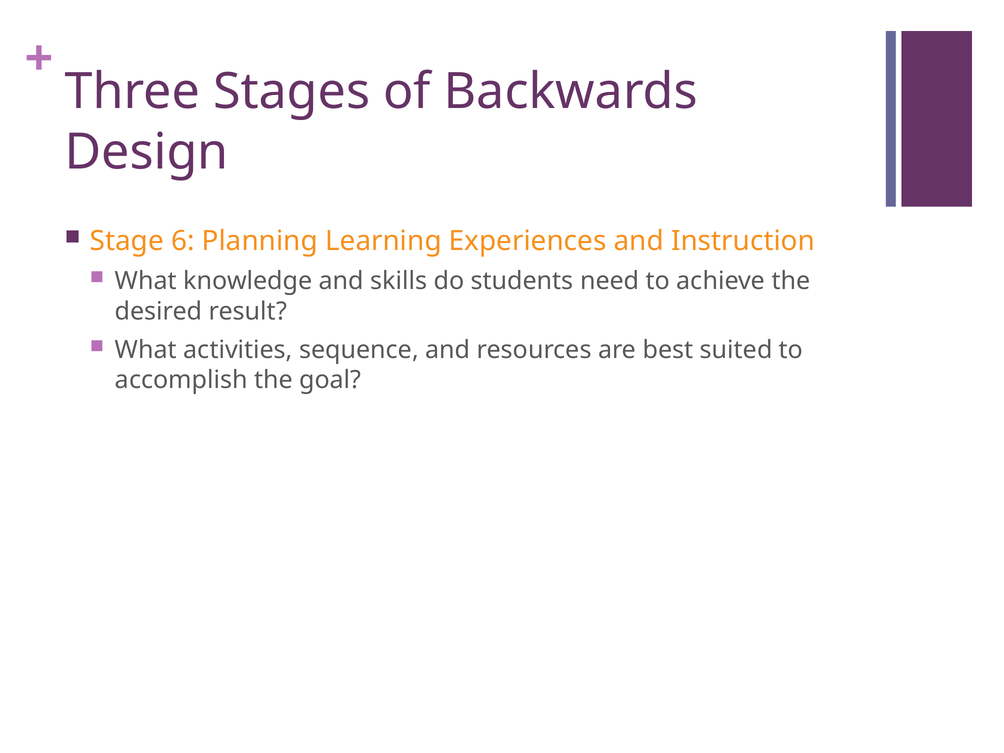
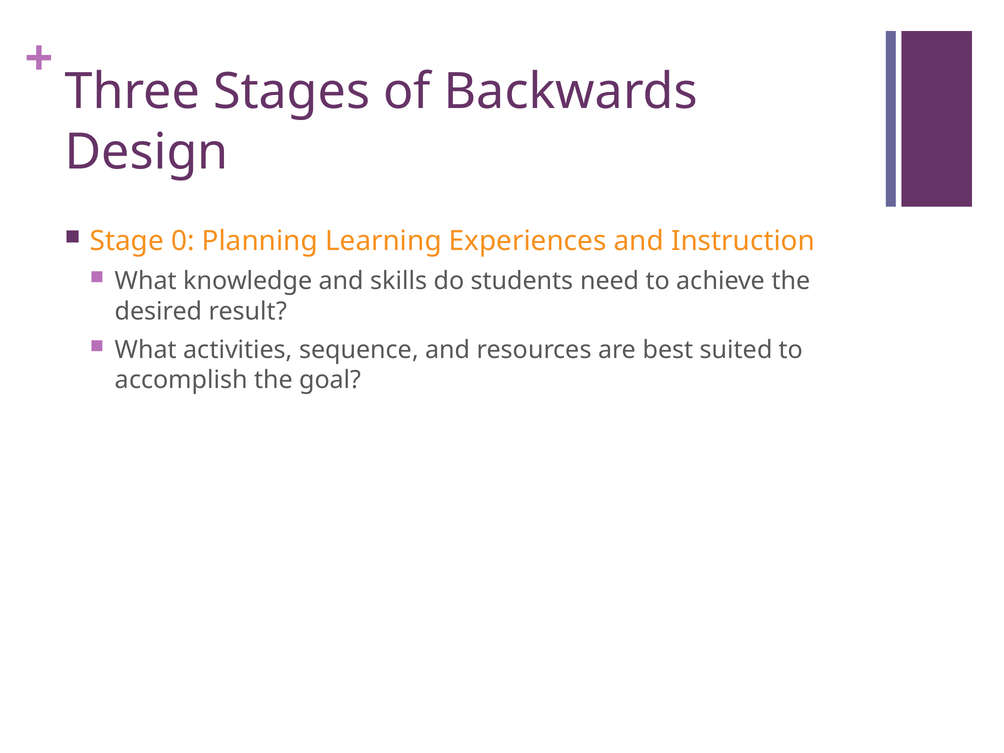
6: 6 -> 0 (183, 241)
